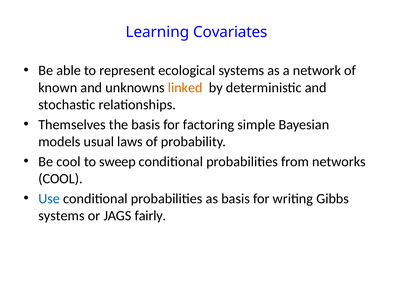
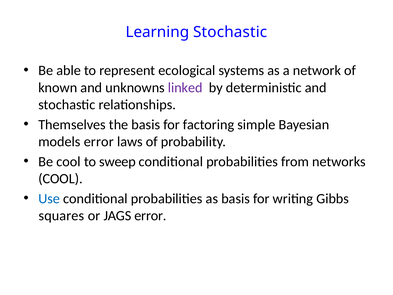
Learning Covariates: Covariates -> Stochastic (230, 32)
linked colour: orange -> purple (185, 88)
models usual: usual -> error (99, 142)
systems: systems -> squares (61, 215)
JAGS fairly: fairly -> error (150, 215)
